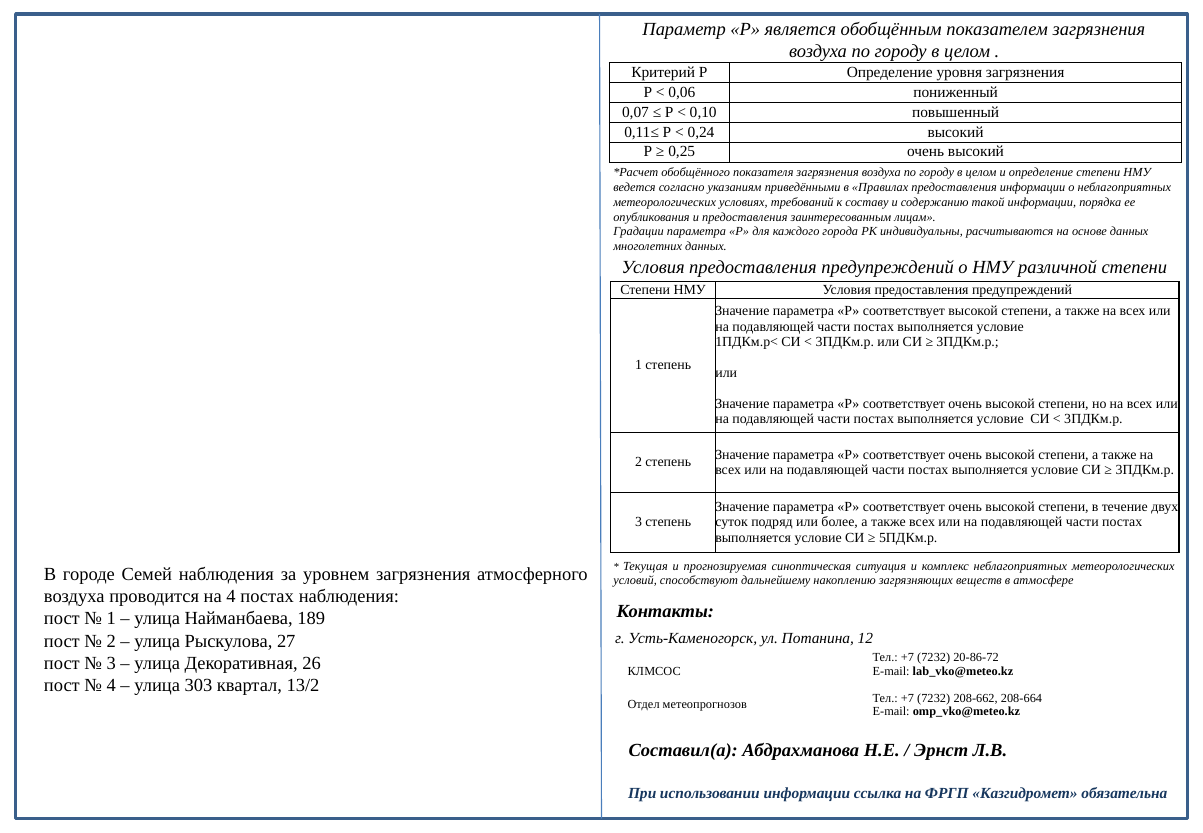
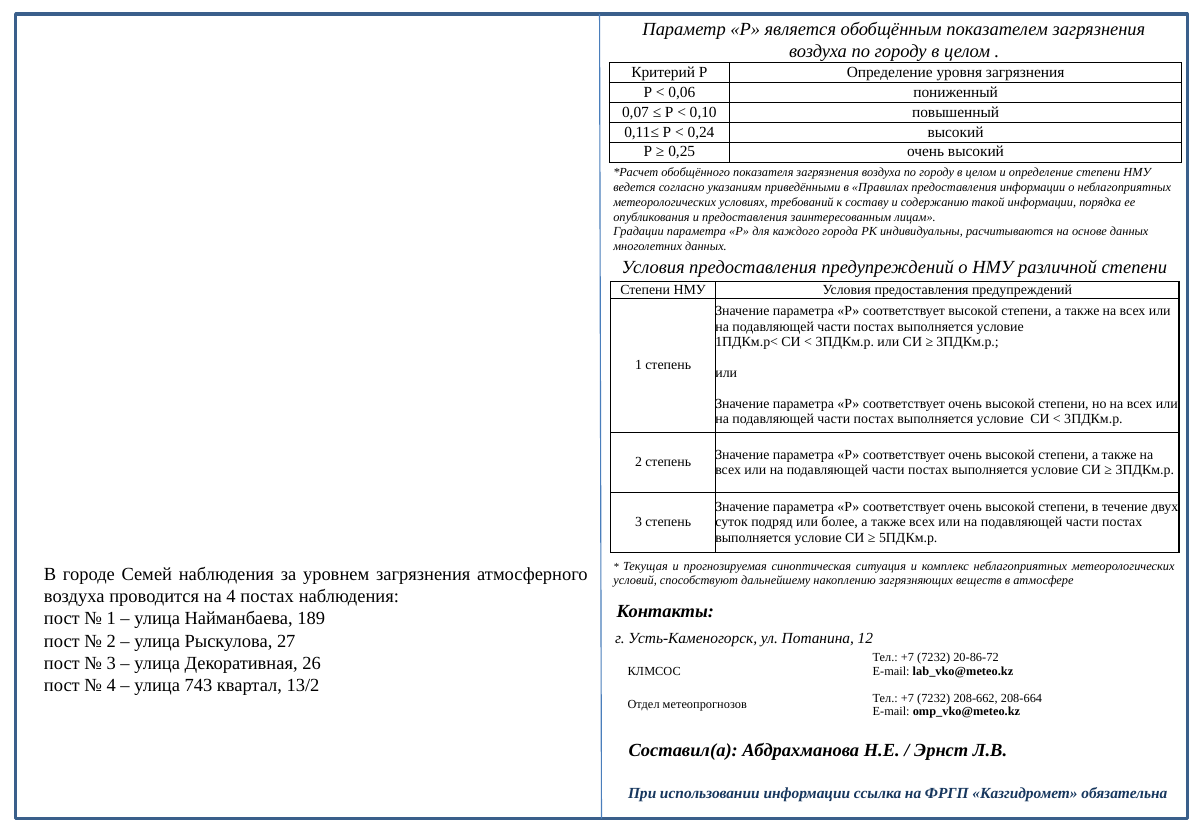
303: 303 -> 743 (198, 685)
